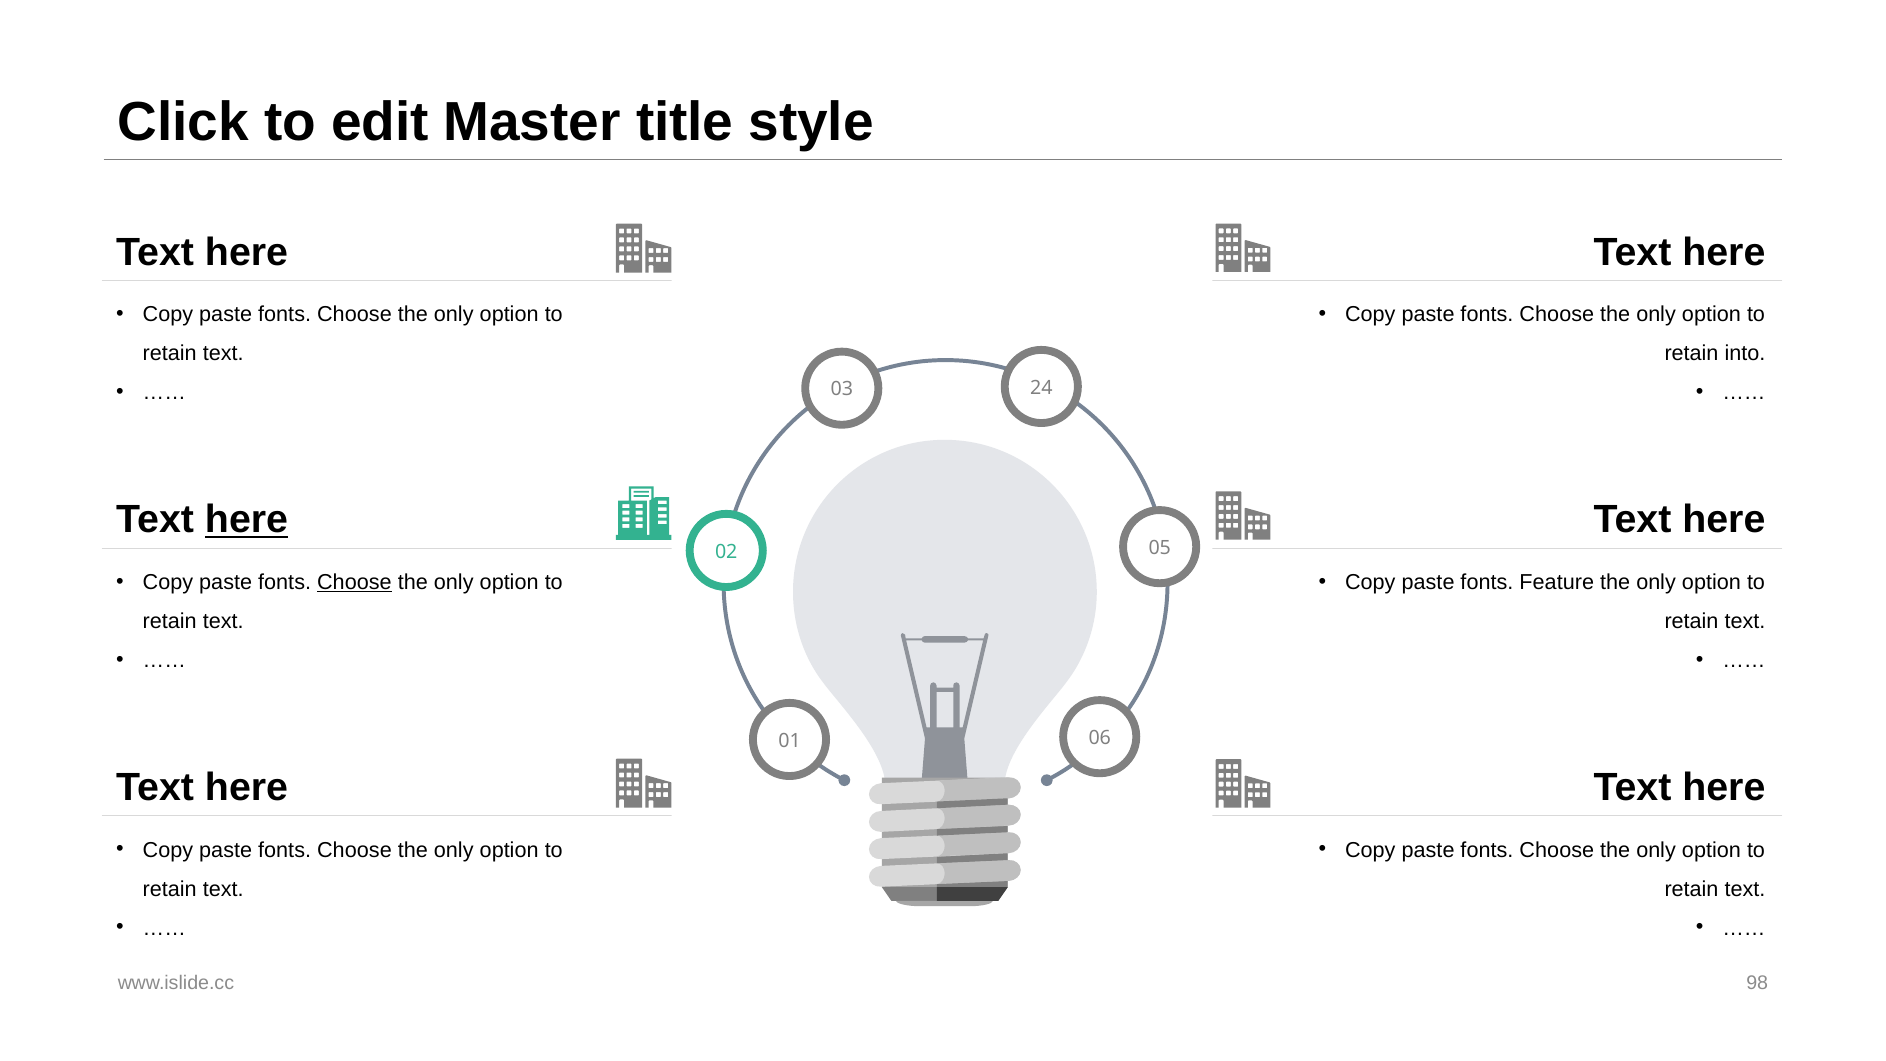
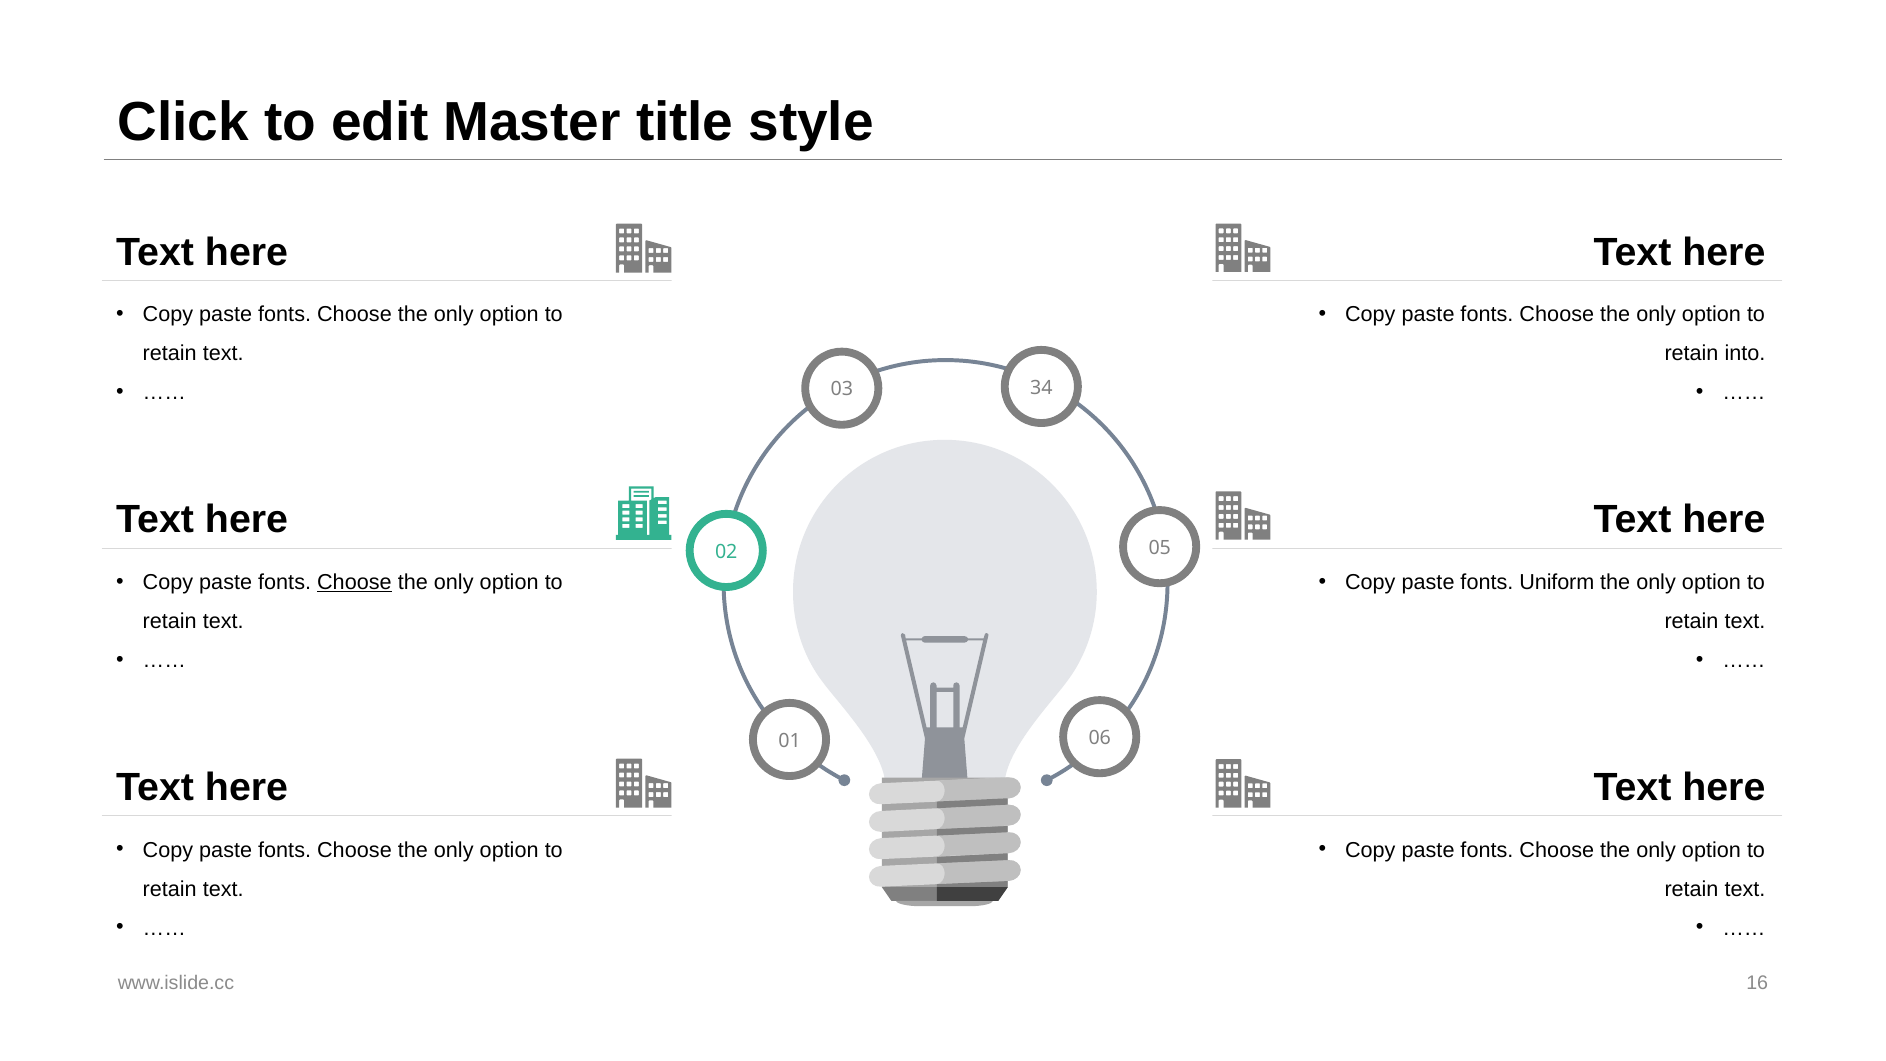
24: 24 -> 34 (1041, 388)
here underline: present -> none (247, 520)
Feature: Feature -> Uniform (1557, 582)
98: 98 -> 16 (1757, 983)
